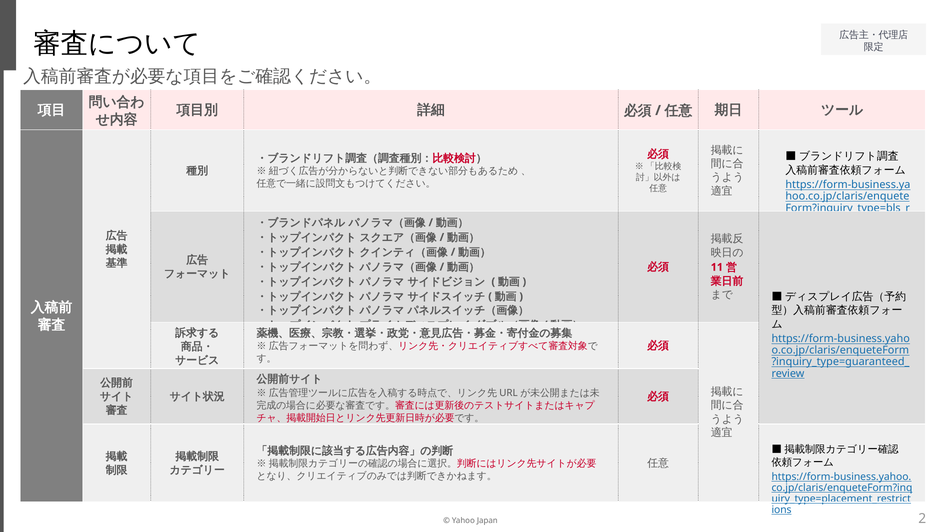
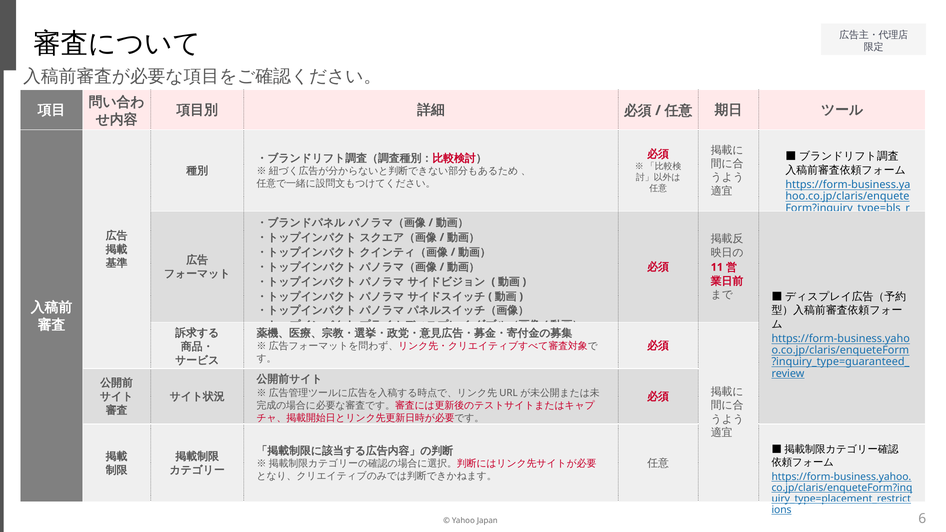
2: 2 -> 6 (922, 519)
